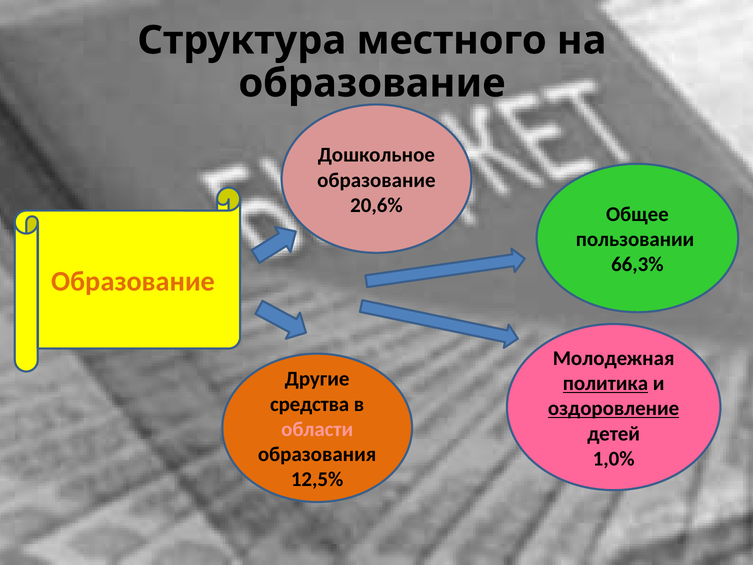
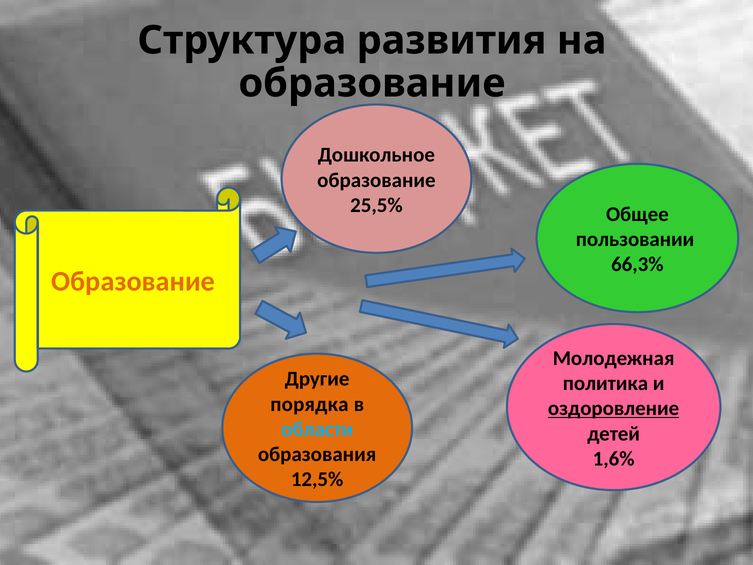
местного: местного -> развития (452, 40)
20,6%: 20,6% -> 25,5% (376, 205)
политика underline: present -> none (605, 383)
средства: средства -> порядка (309, 404)
области colour: pink -> light blue (317, 429)
1,0%: 1,0% -> 1,6% (614, 459)
